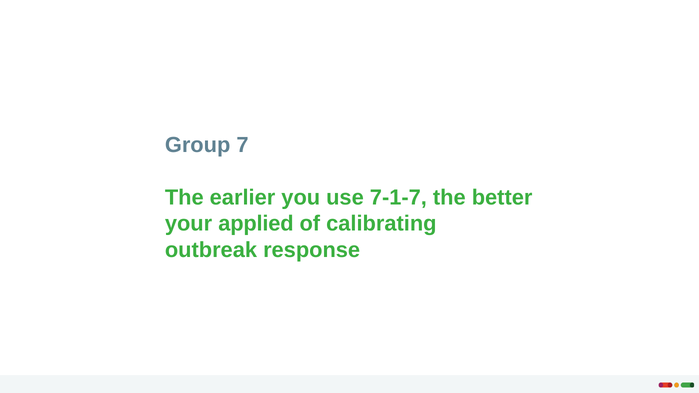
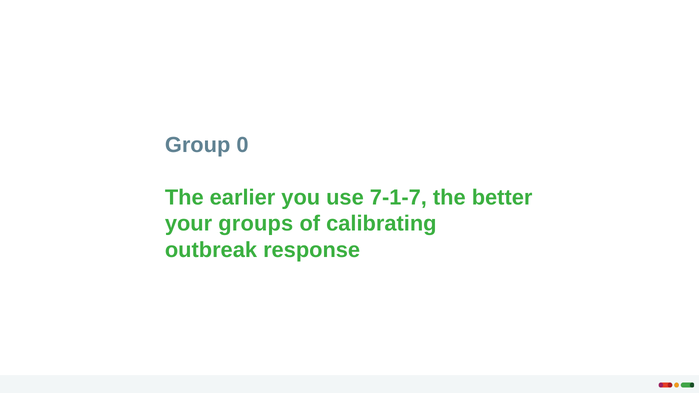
7: 7 -> 0 (242, 145)
applied: applied -> groups (256, 224)
